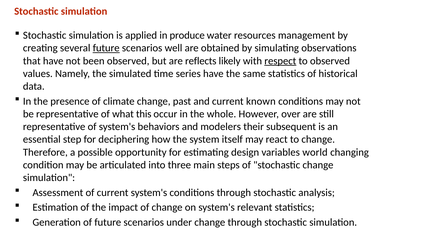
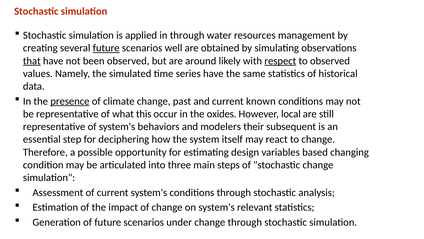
in produce: produce -> through (187, 35)
that underline: none -> present (32, 61)
reflects: reflects -> around (201, 61)
presence underline: none -> present (70, 101)
whole: whole -> oxides (222, 114)
over: over -> local (291, 114)
world: world -> based (315, 152)
